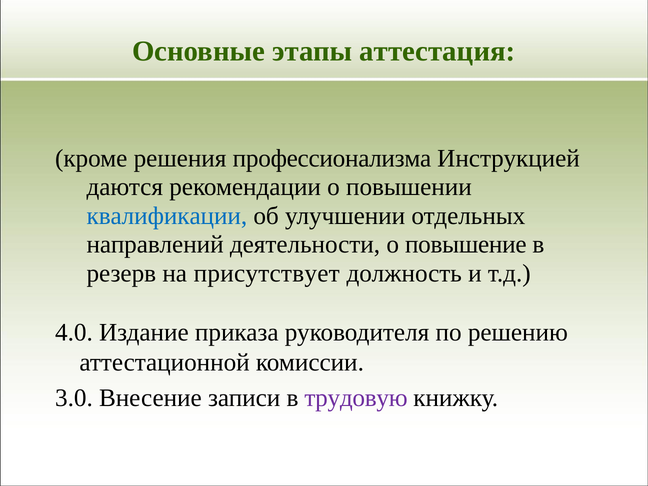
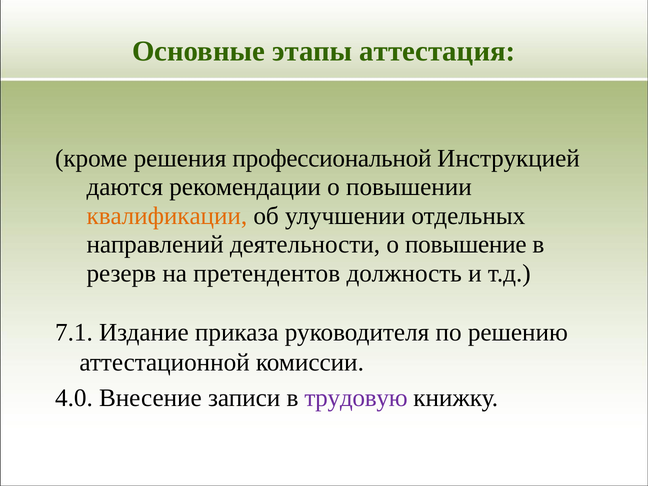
профессионализма: профессионализма -> профессиональной (332, 158)
квалификации colour: blue -> orange (167, 216)
присутствует: присутствует -> претендентов (267, 273)
4.0: 4.0 -> 7.1 (74, 332)
3.0: 3.0 -> 4.0 (74, 398)
